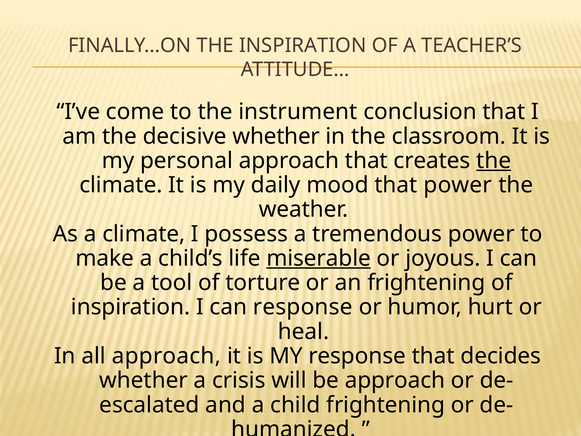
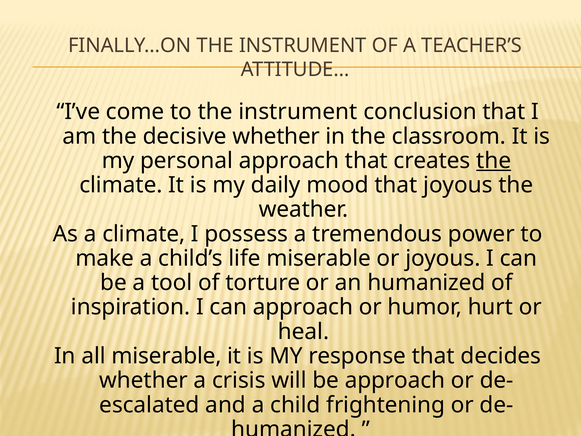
FINALLY…ON THE INSPIRATION: INSPIRATION -> INSTRUMENT (303, 45)
that power: power -> joyous (458, 185)
miserable underline: present -> none (319, 258)
an frightening: frightening -> humanized (426, 283)
can response: response -> approach (303, 307)
all approach: approach -> miserable (167, 356)
